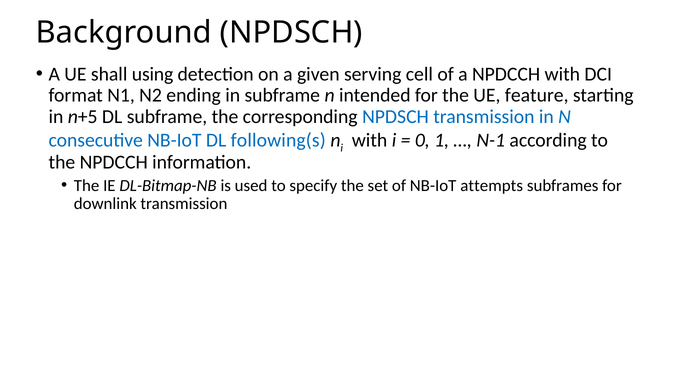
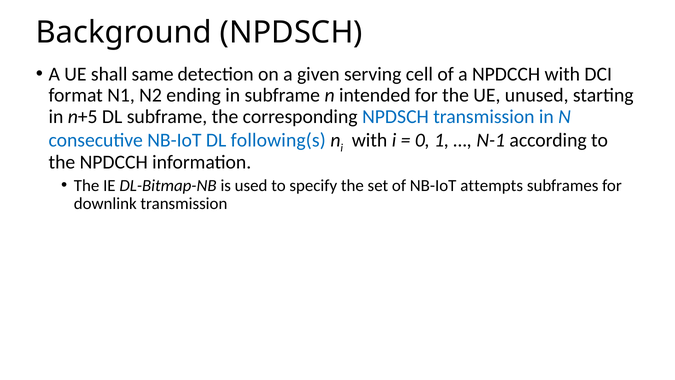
using: using -> same (153, 74)
feature: feature -> unused (537, 95)
